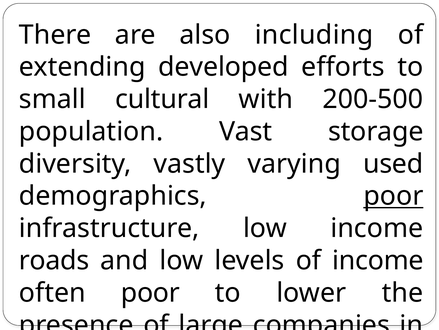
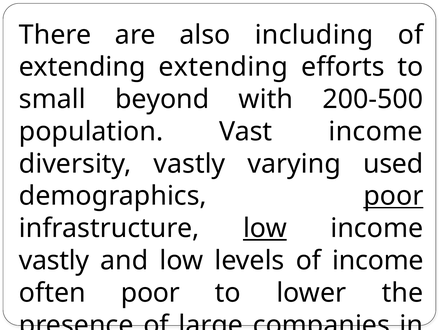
extending developed: developed -> extending (223, 67)
cultural: cultural -> beyond (162, 99)
Vast storage: storage -> income (376, 131)
low underline: none -> present (265, 228)
roads: roads -> vastly (54, 260)
